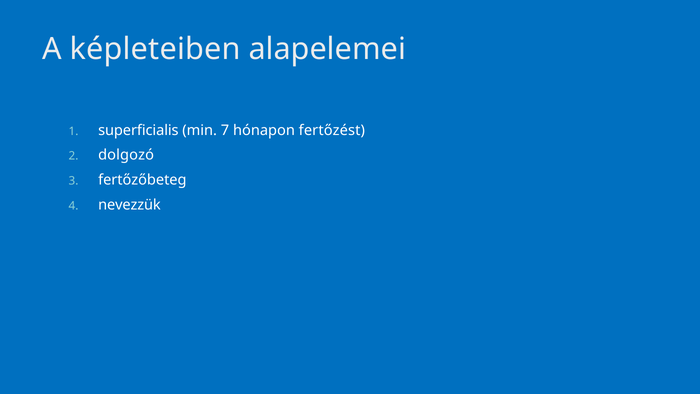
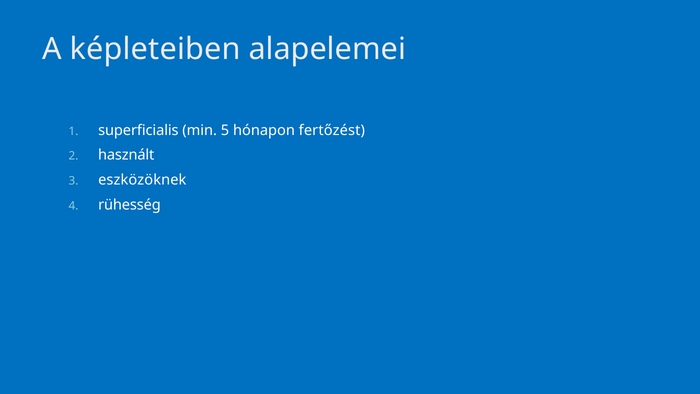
7: 7 -> 5 (225, 130)
dolgozó: dolgozó -> használt (126, 155)
fertőzőbeteg: fertőzőbeteg -> eszközöknek (142, 180)
nevezzük: nevezzük -> rühesség (129, 205)
